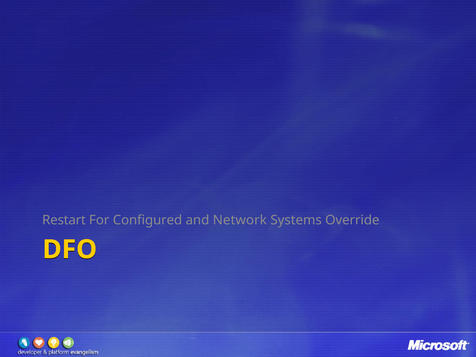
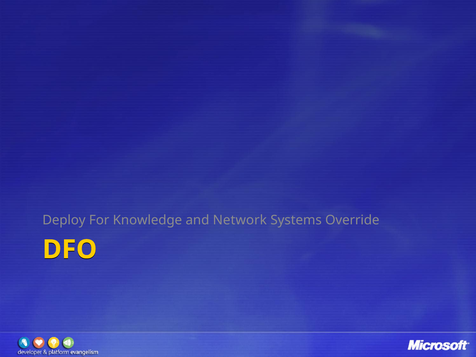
Restart: Restart -> Deploy (64, 220)
Configured: Configured -> Knowledge (147, 220)
